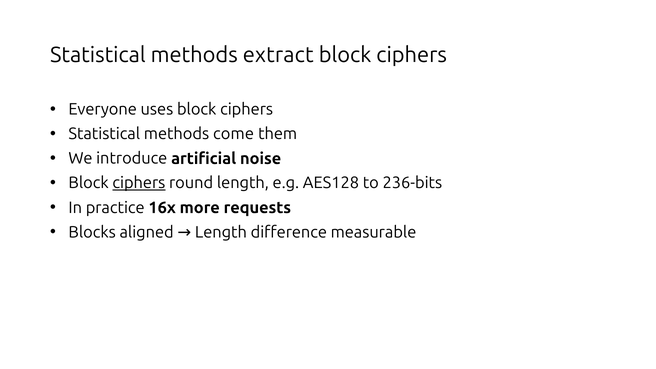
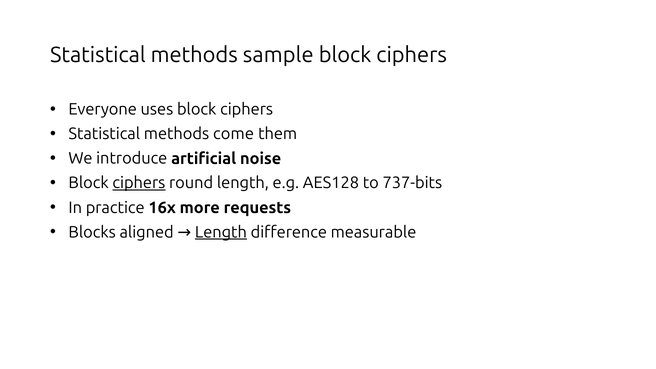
extract: extract -> sample (278, 55)
236-bits: 236-bits -> 737-bits (412, 183)
Length underline: none -> present (221, 232)
